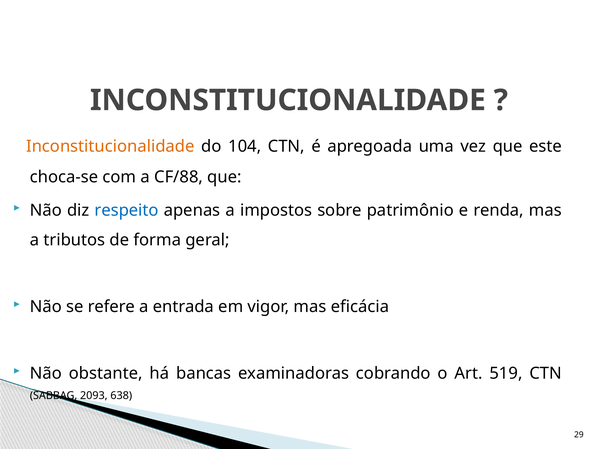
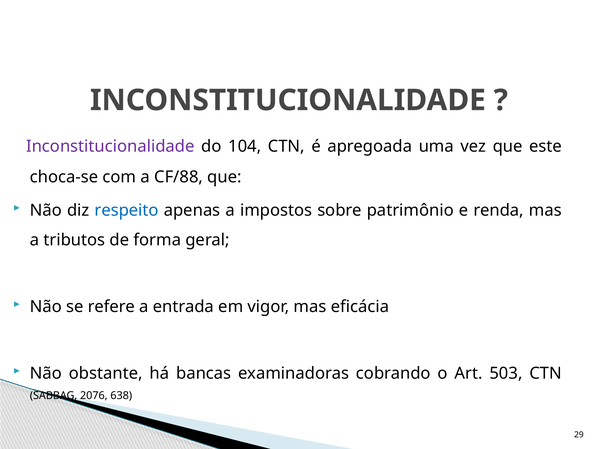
Inconstitucionalidade colour: orange -> purple (110, 146)
519: 519 -> 503 (506, 373)
2093: 2093 -> 2076 (94, 395)
